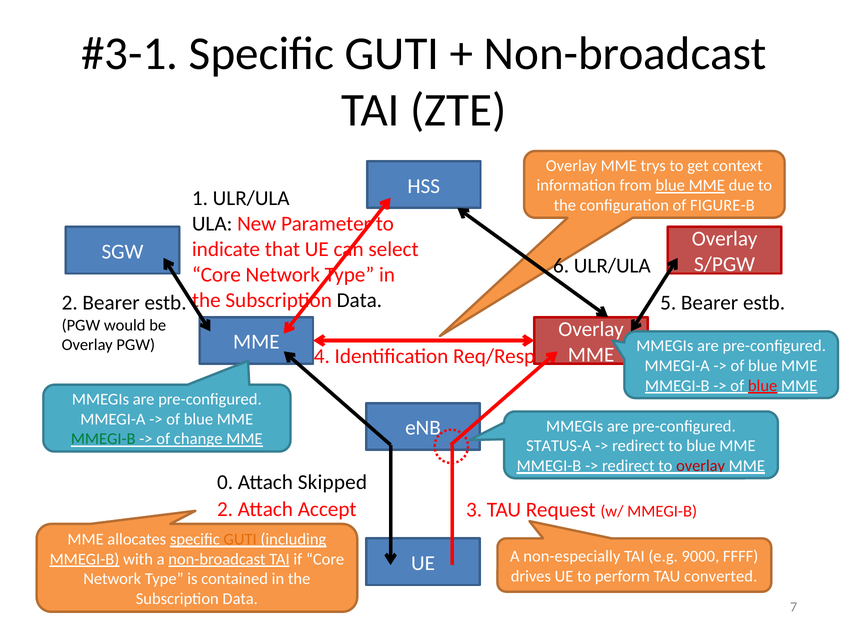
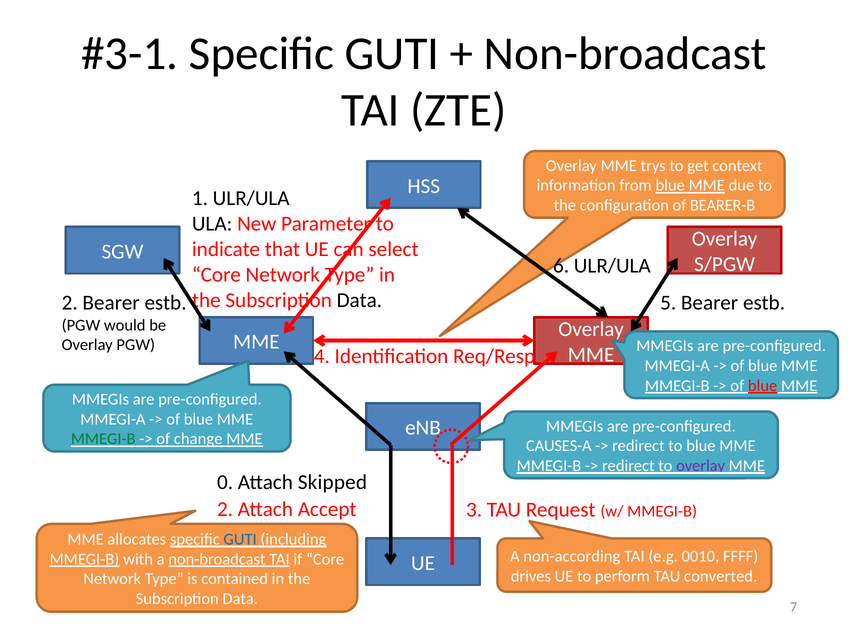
FIGURE-B: FIGURE-B -> BEARER-B (723, 205)
STATUS-A: STATUS-A -> CAUSES-A (559, 446)
overlay colour: red -> purple (701, 466)
GUTI colour: orange -> blue (240, 539)
non-especially: non-especially -> non-according (572, 556)
9000: 9000 -> 0010 (700, 556)
